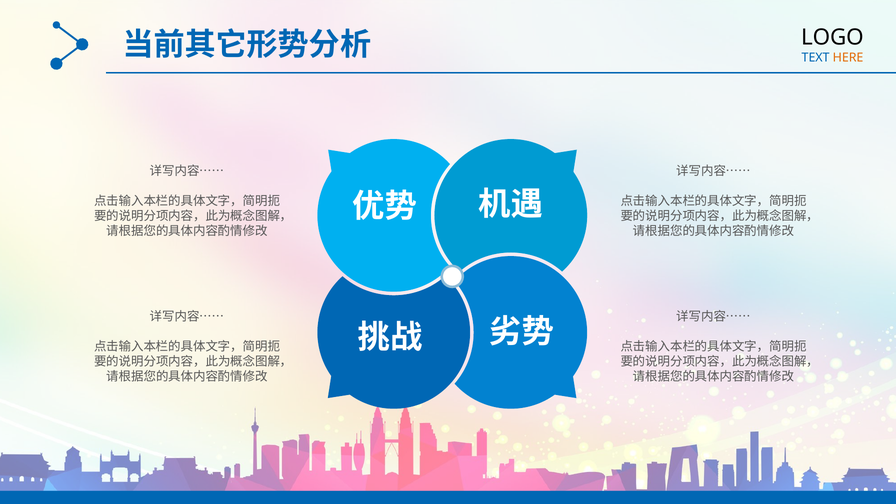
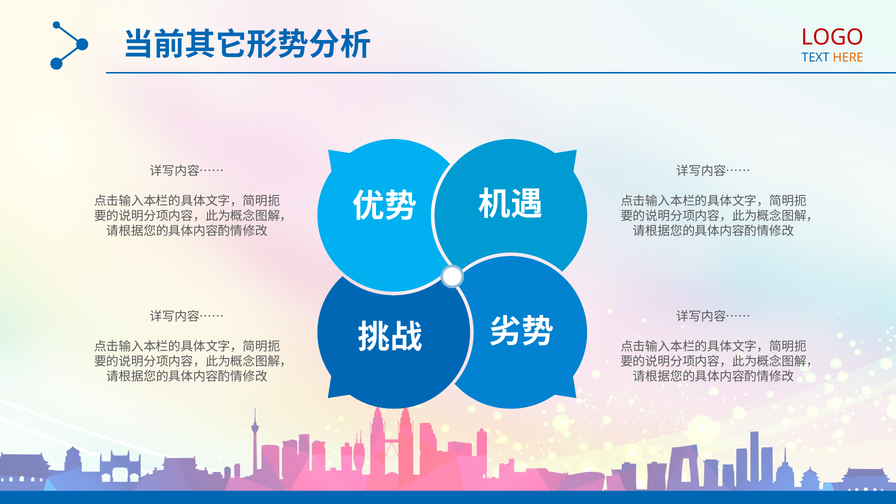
LOGO colour: black -> red (832, 38)
